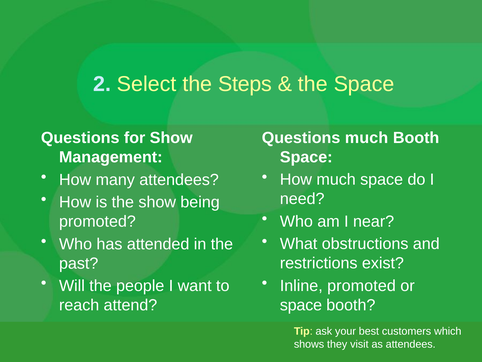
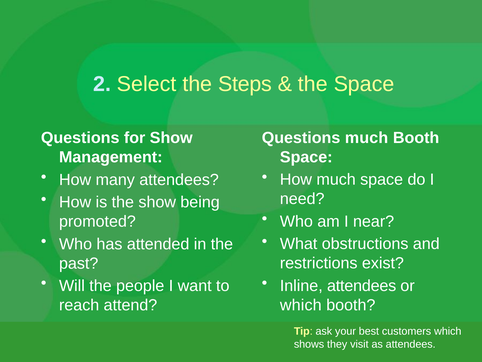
Inline promoted: promoted -> attendees (362, 285)
space: space -> which (301, 305)
